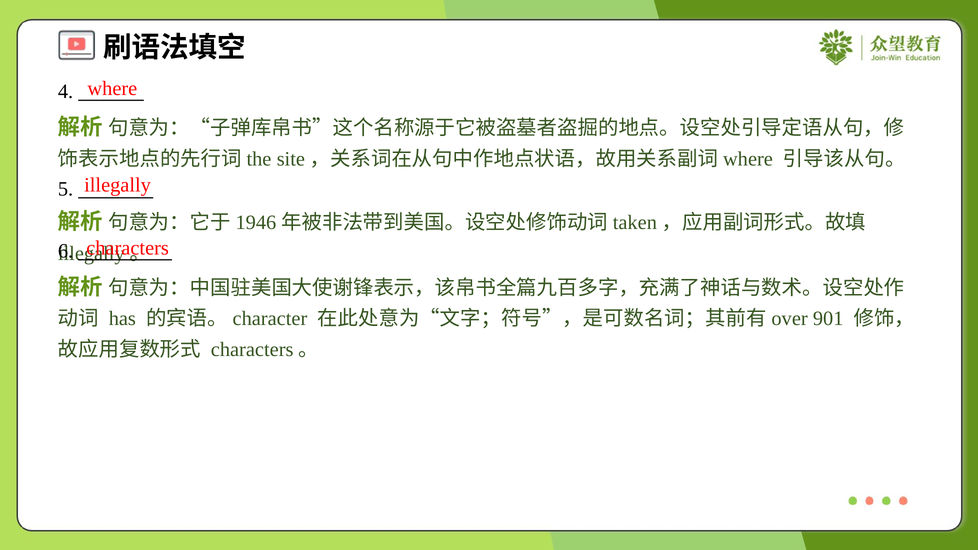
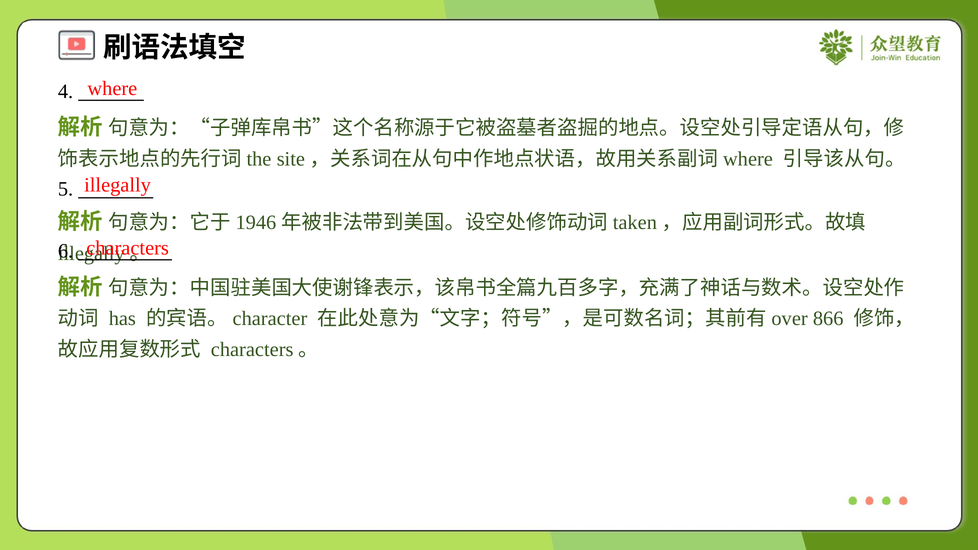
901: 901 -> 866 (828, 319)
